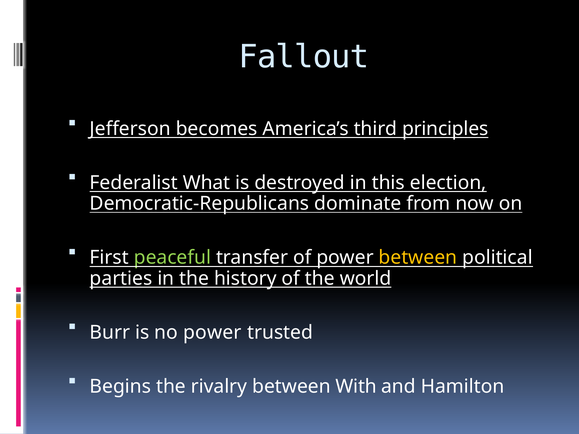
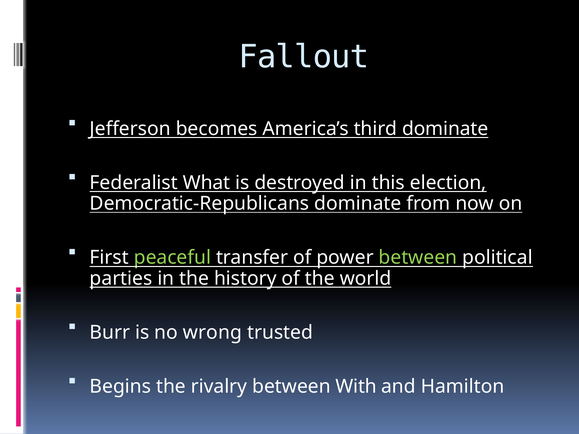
third principles: principles -> dominate (445, 129)
between colour: yellow -> light green (418, 258)
no power: power -> wrong (212, 333)
